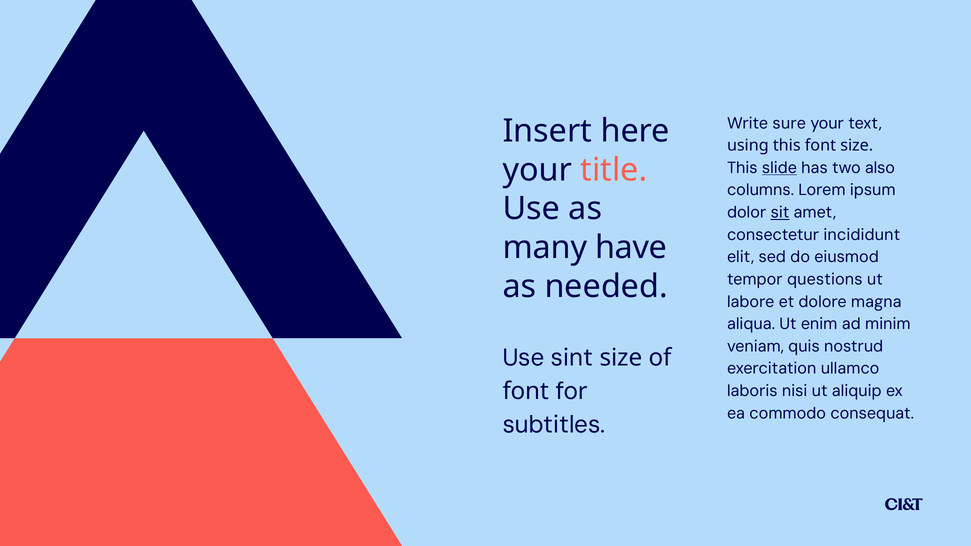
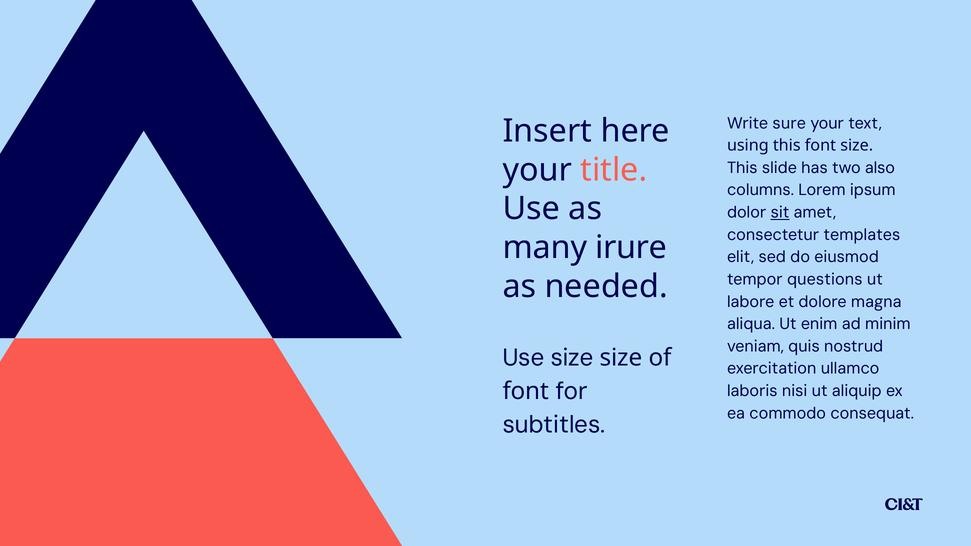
slide underline: present -> none (779, 168)
incididunt: incididunt -> templates (862, 235)
have: have -> irure (631, 248)
Use sint: sint -> size (572, 358)
